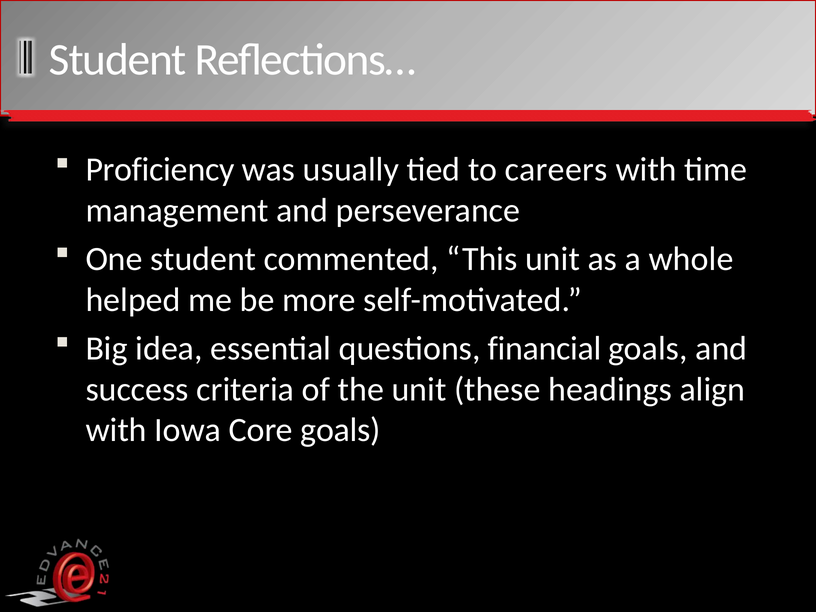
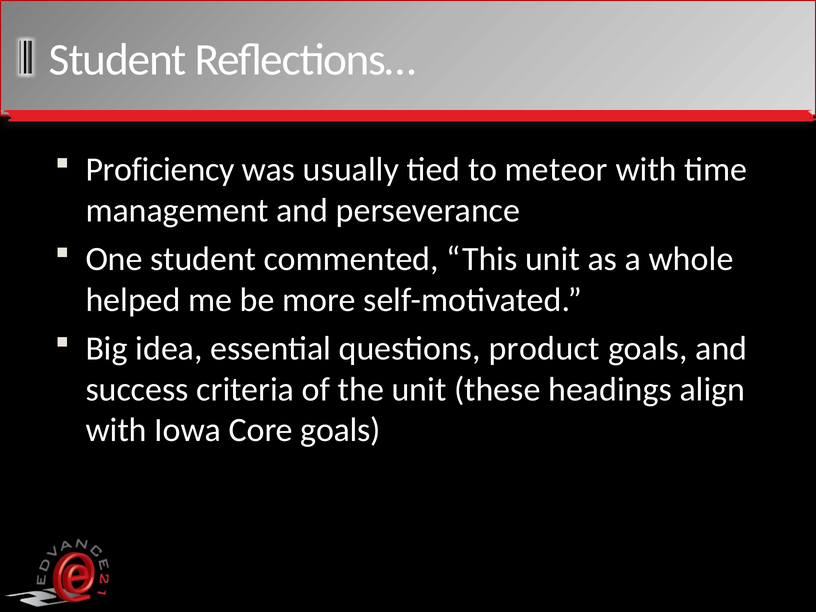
careers: careers -> meteor (556, 170)
financial: financial -> product (544, 349)
